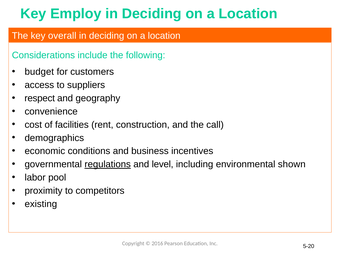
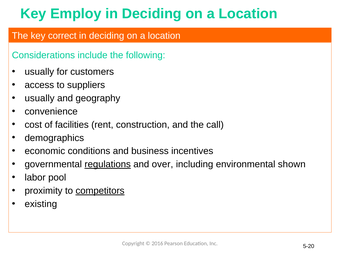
overall: overall -> correct (62, 36)
budget: budget -> usually (39, 72)
respect: respect -> usually (40, 98)
level: level -> over (162, 164)
competitors underline: none -> present (100, 191)
